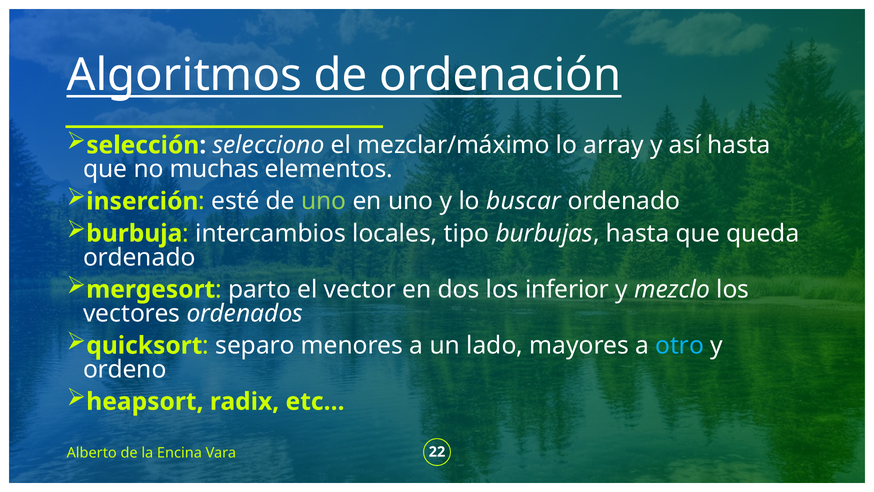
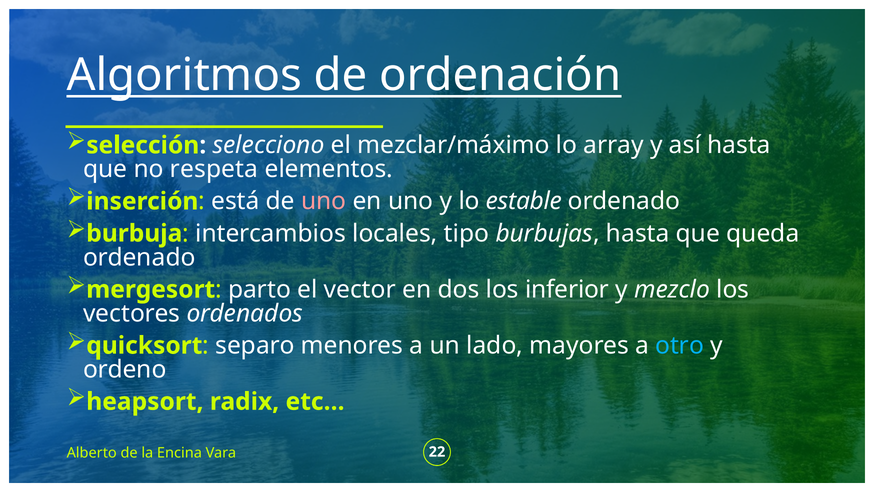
muchas: muchas -> respeta (214, 169)
esté: esté -> está (235, 201)
uno colour: light green -> pink (324, 201)
buscar: buscar -> estable (524, 201)
